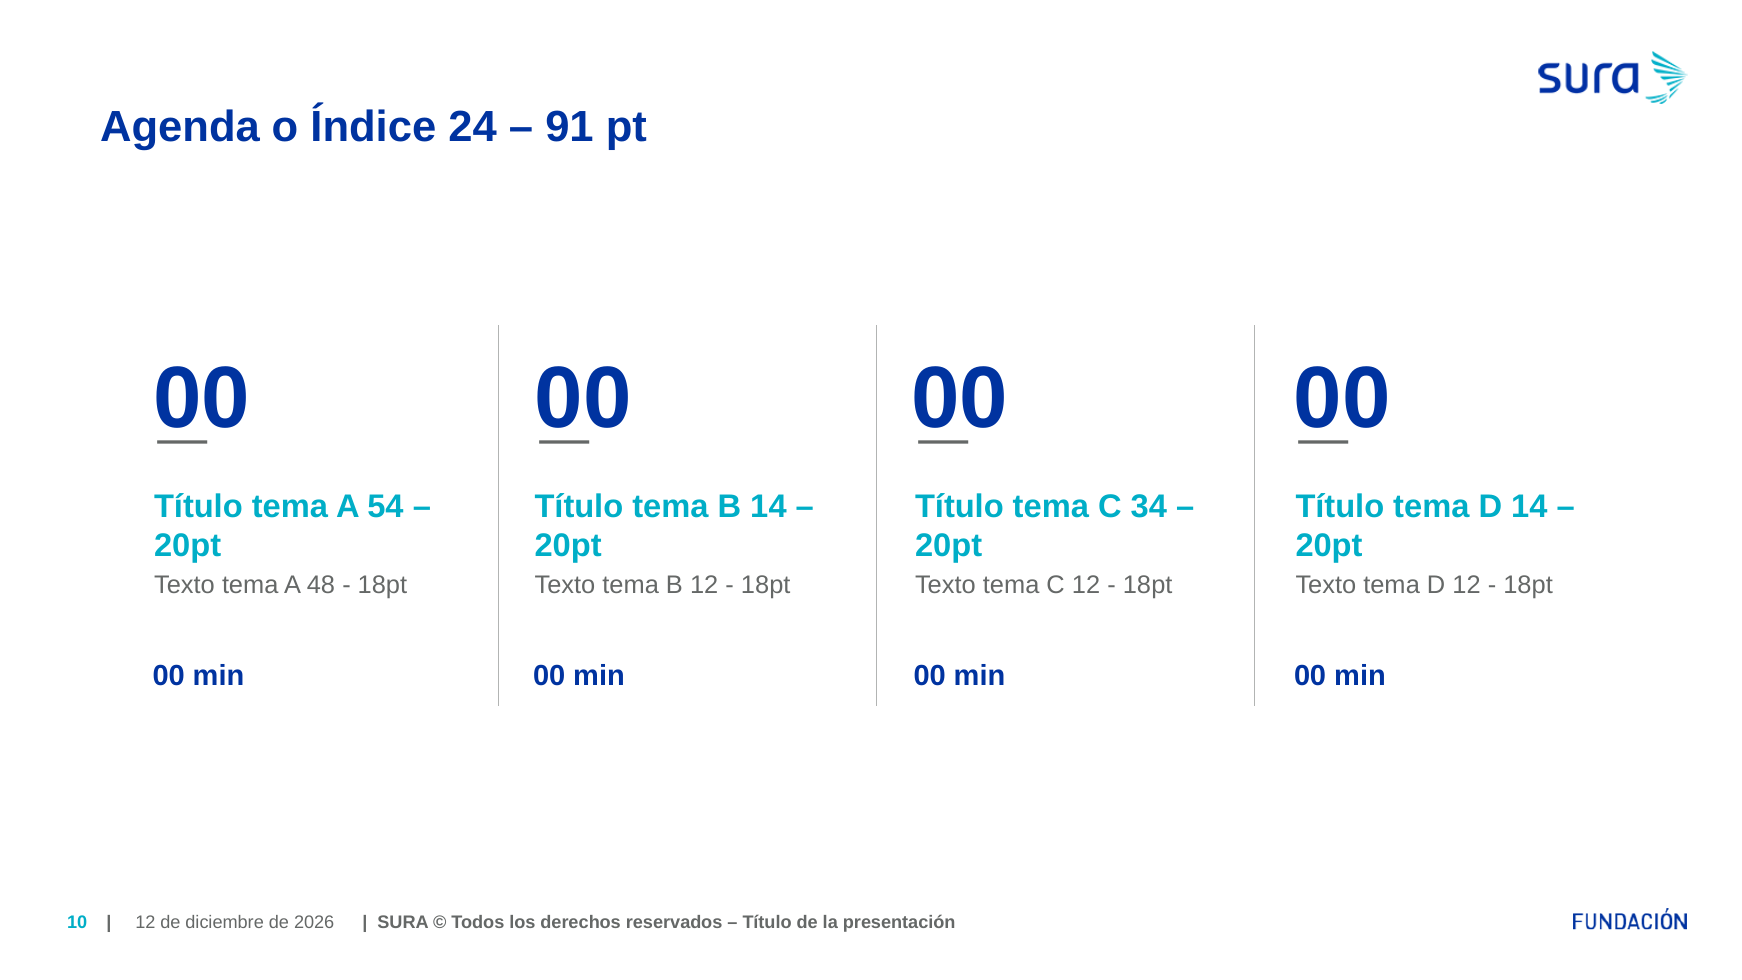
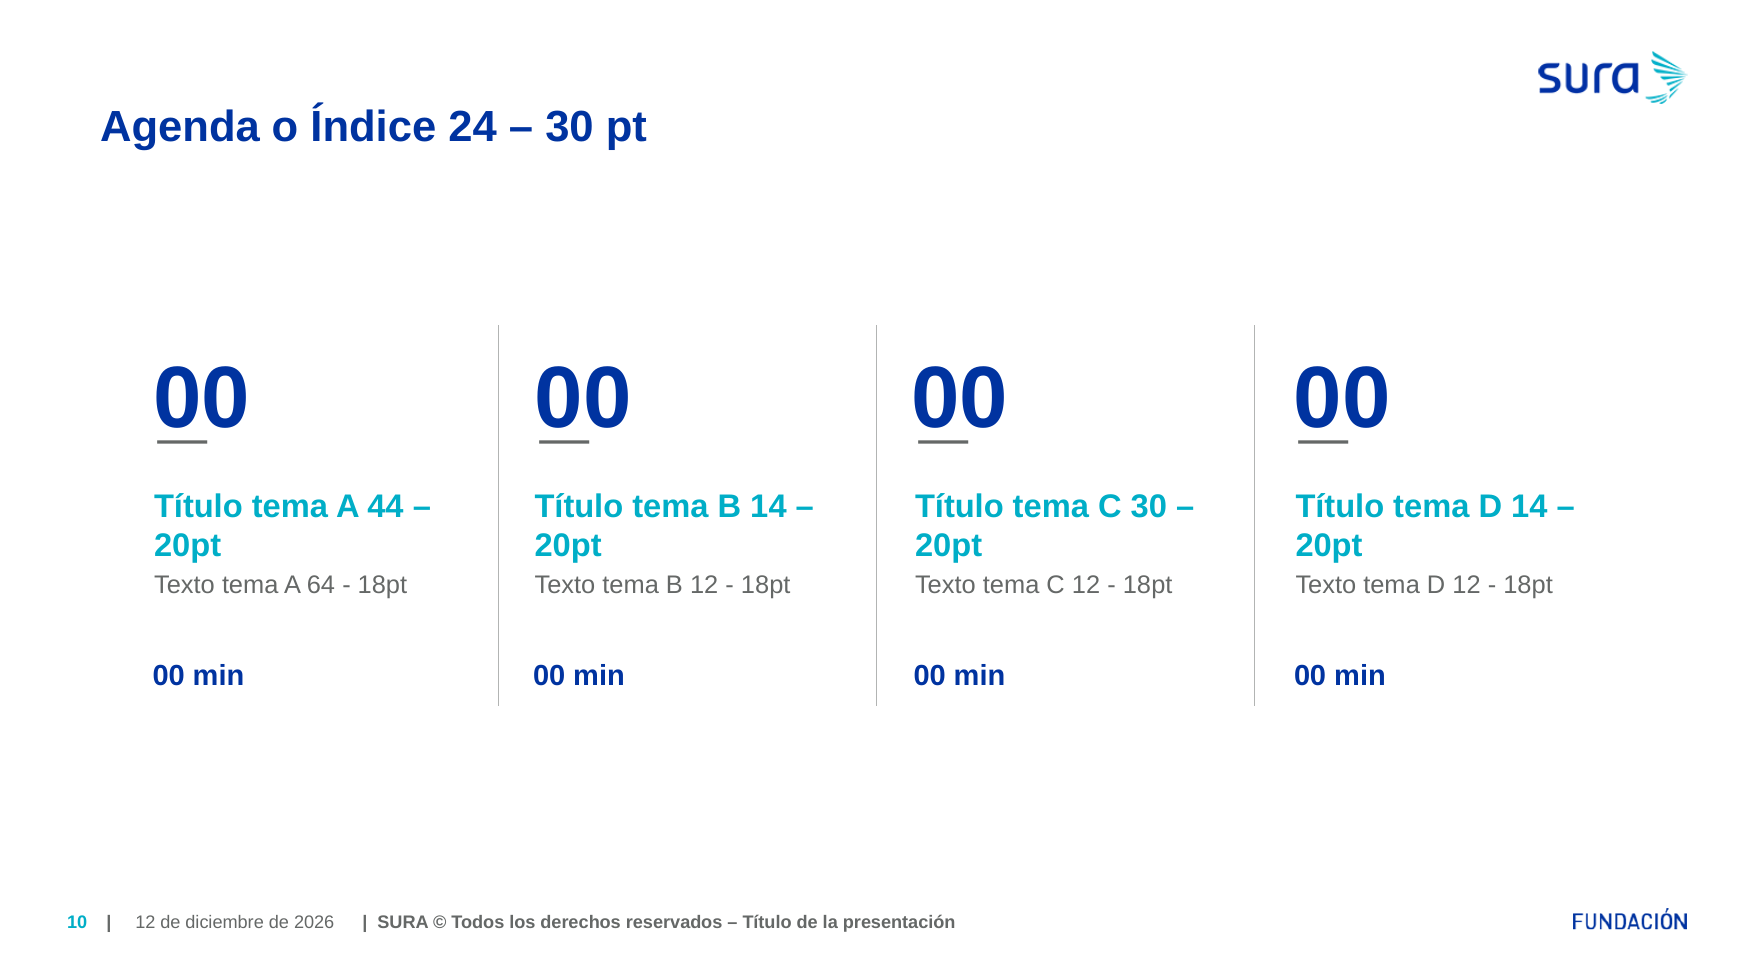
91: 91 -> 30 (569, 127)
54: 54 -> 44 (385, 507)
C 34: 34 -> 30 (1149, 507)
48: 48 -> 64 (321, 586)
